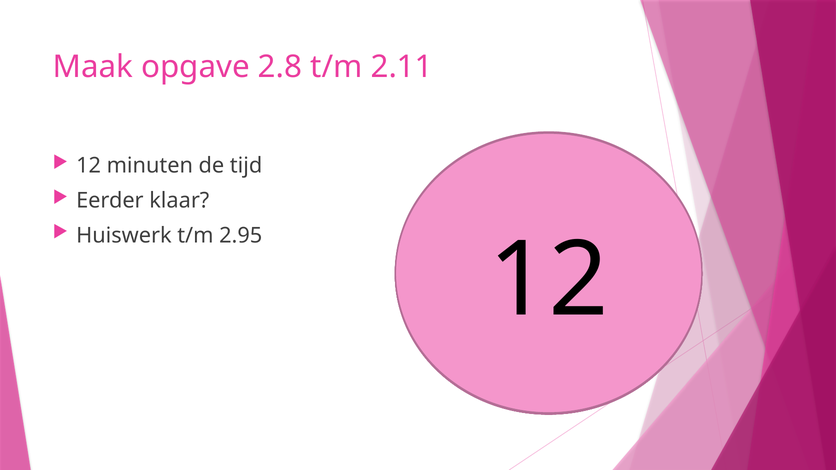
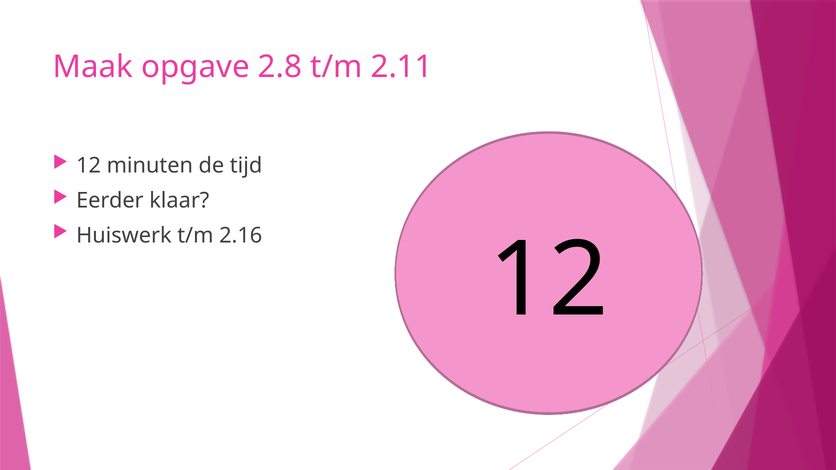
2.95: 2.95 -> 2.16 (241, 235)
